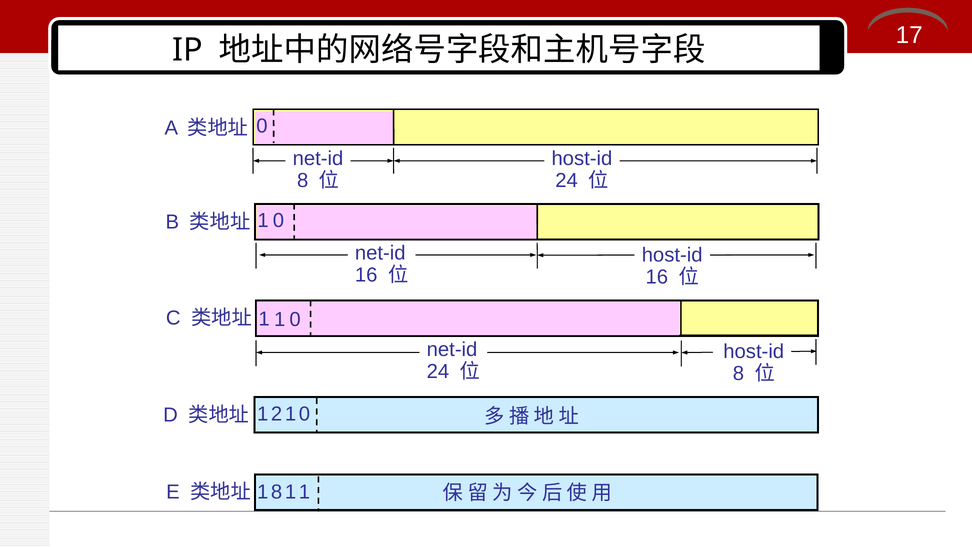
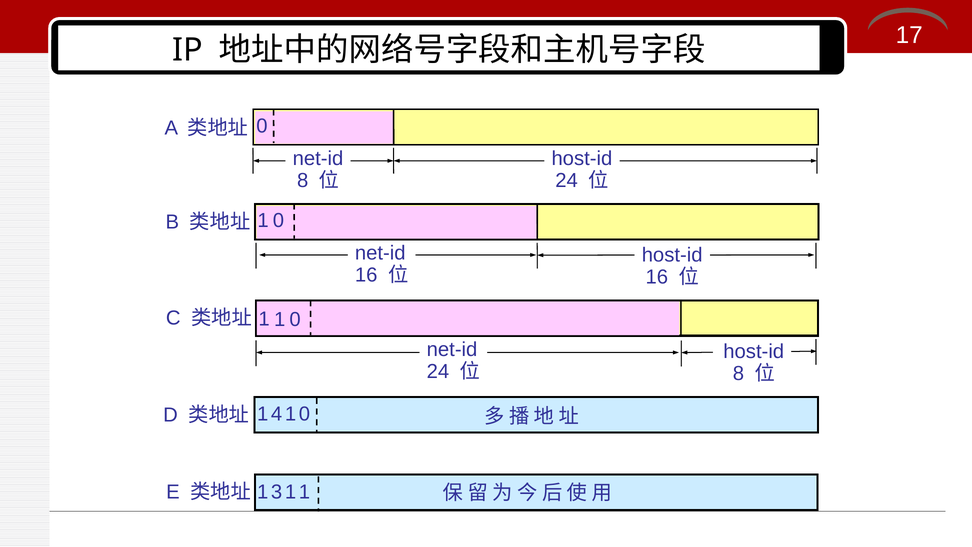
2: 2 -> 4 (277, 414)
1 8: 8 -> 3 (277, 492)
